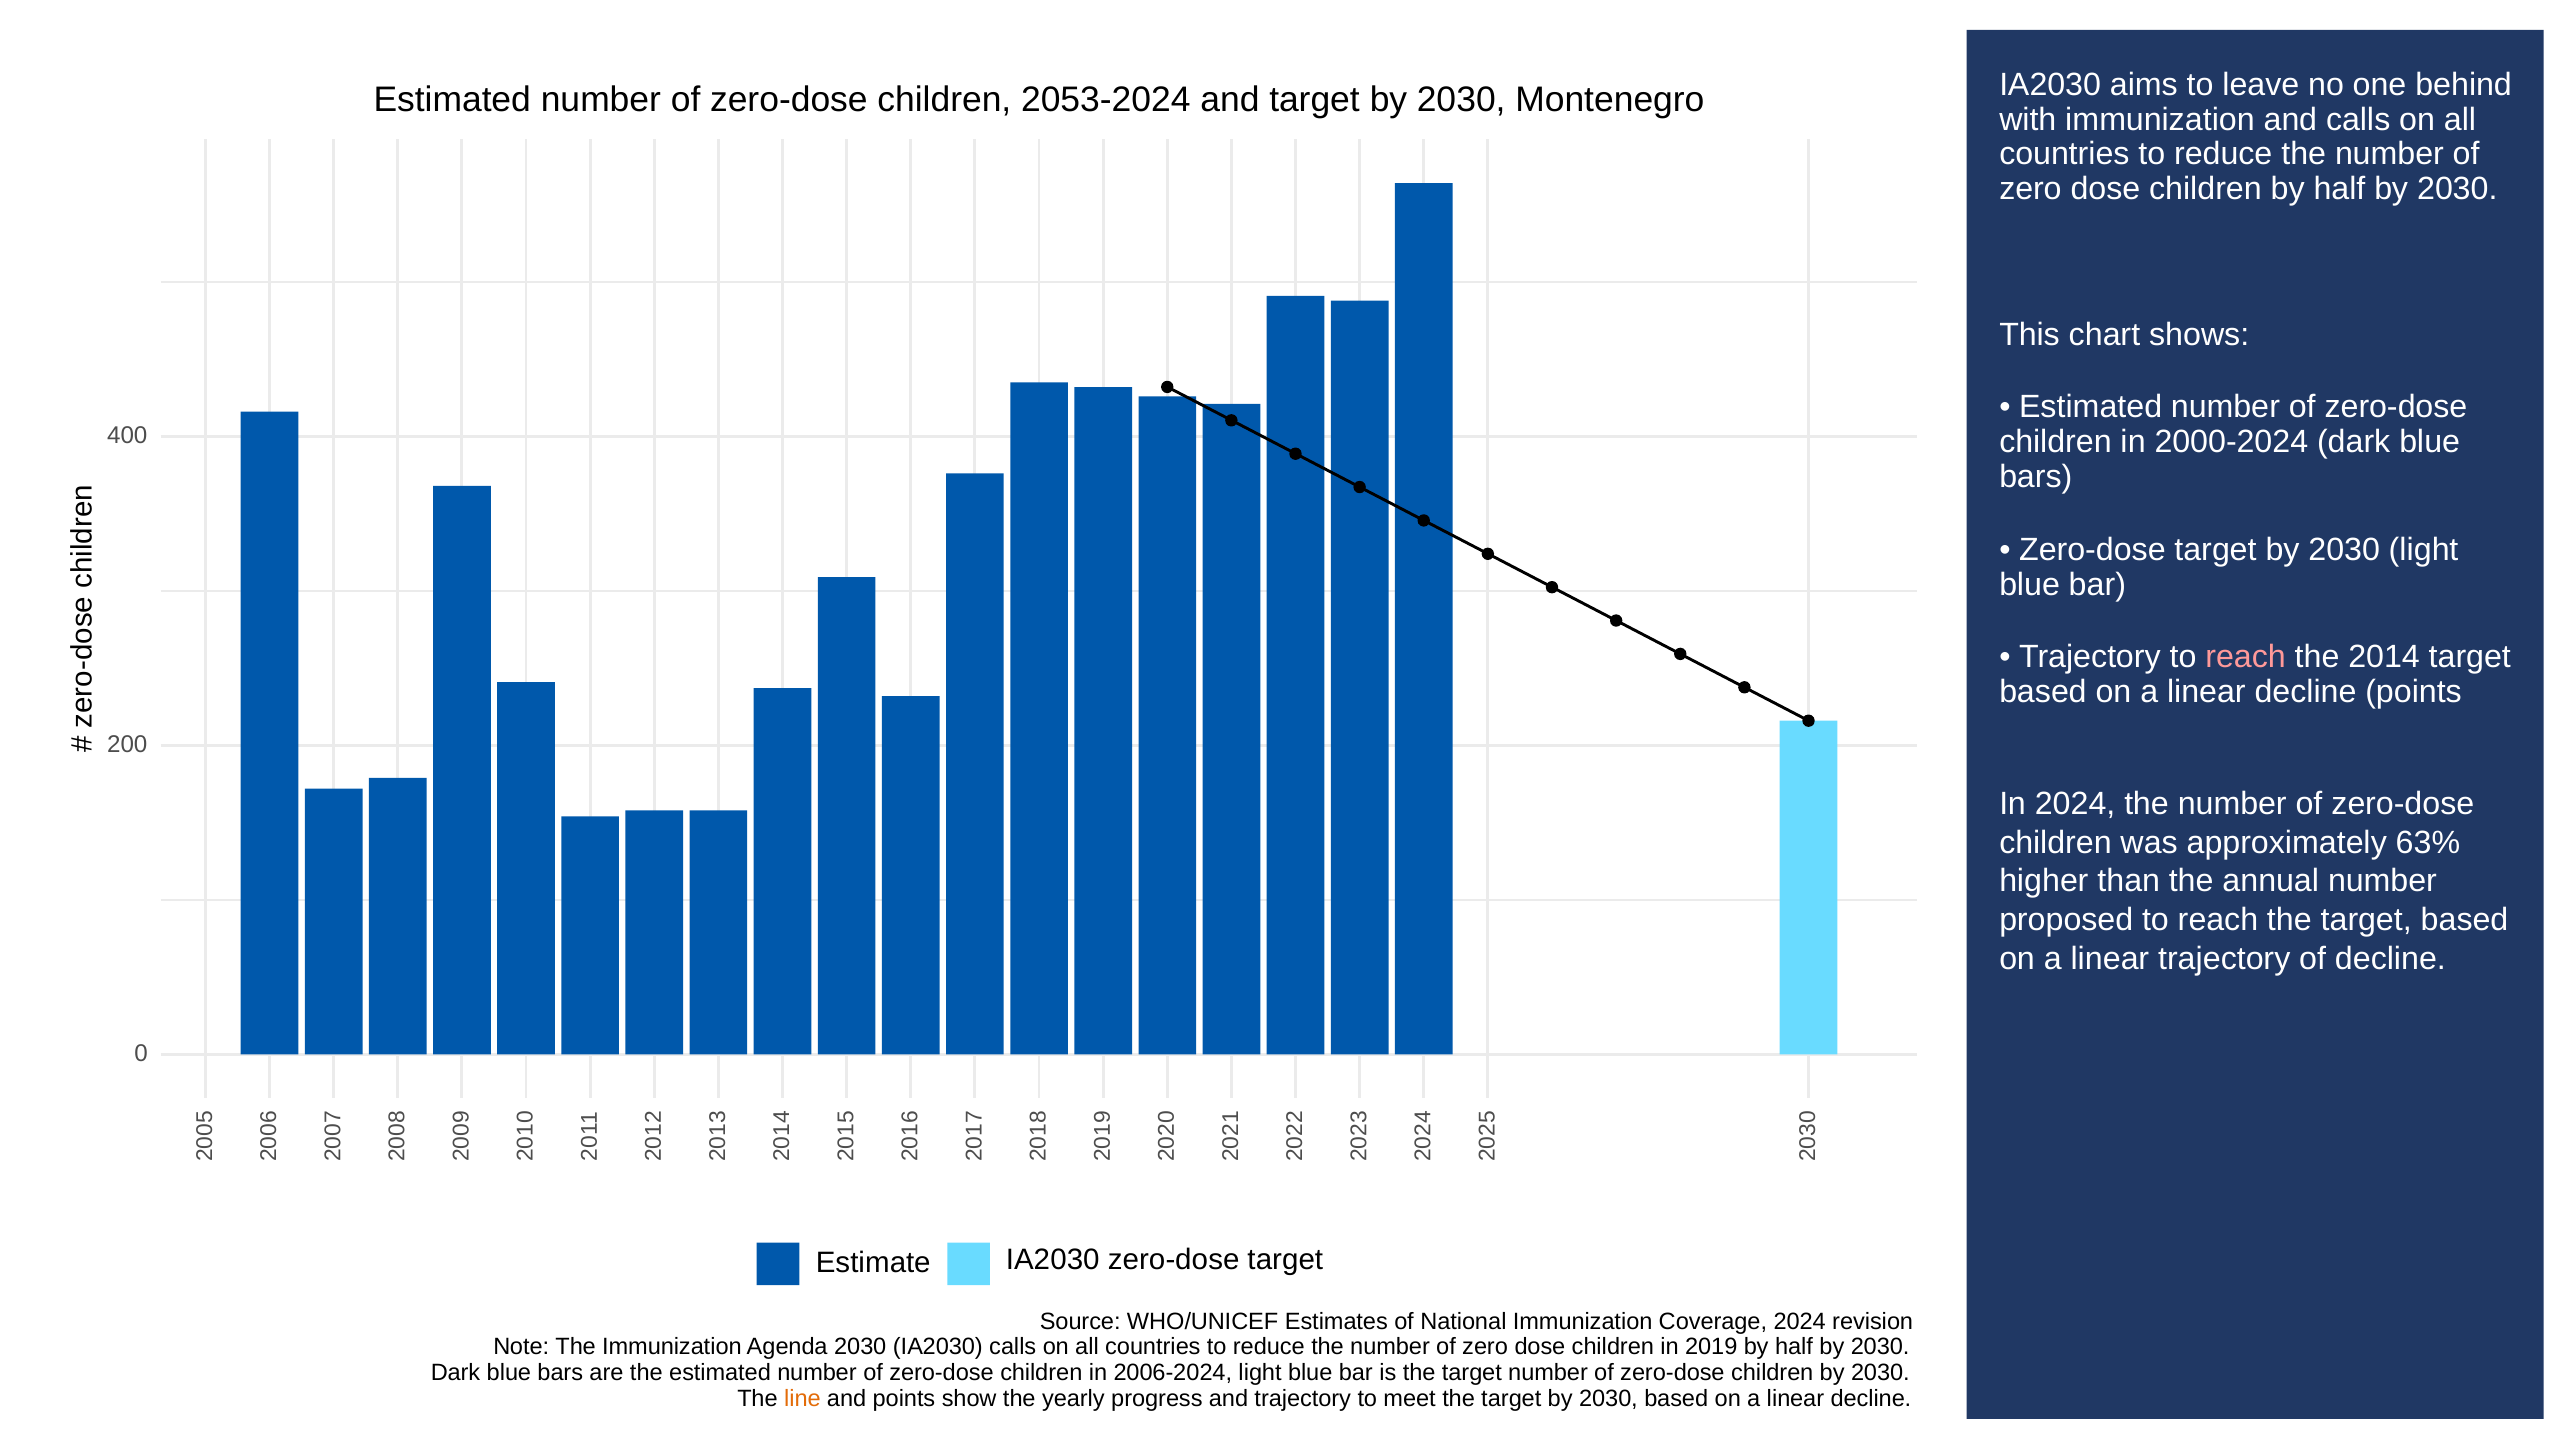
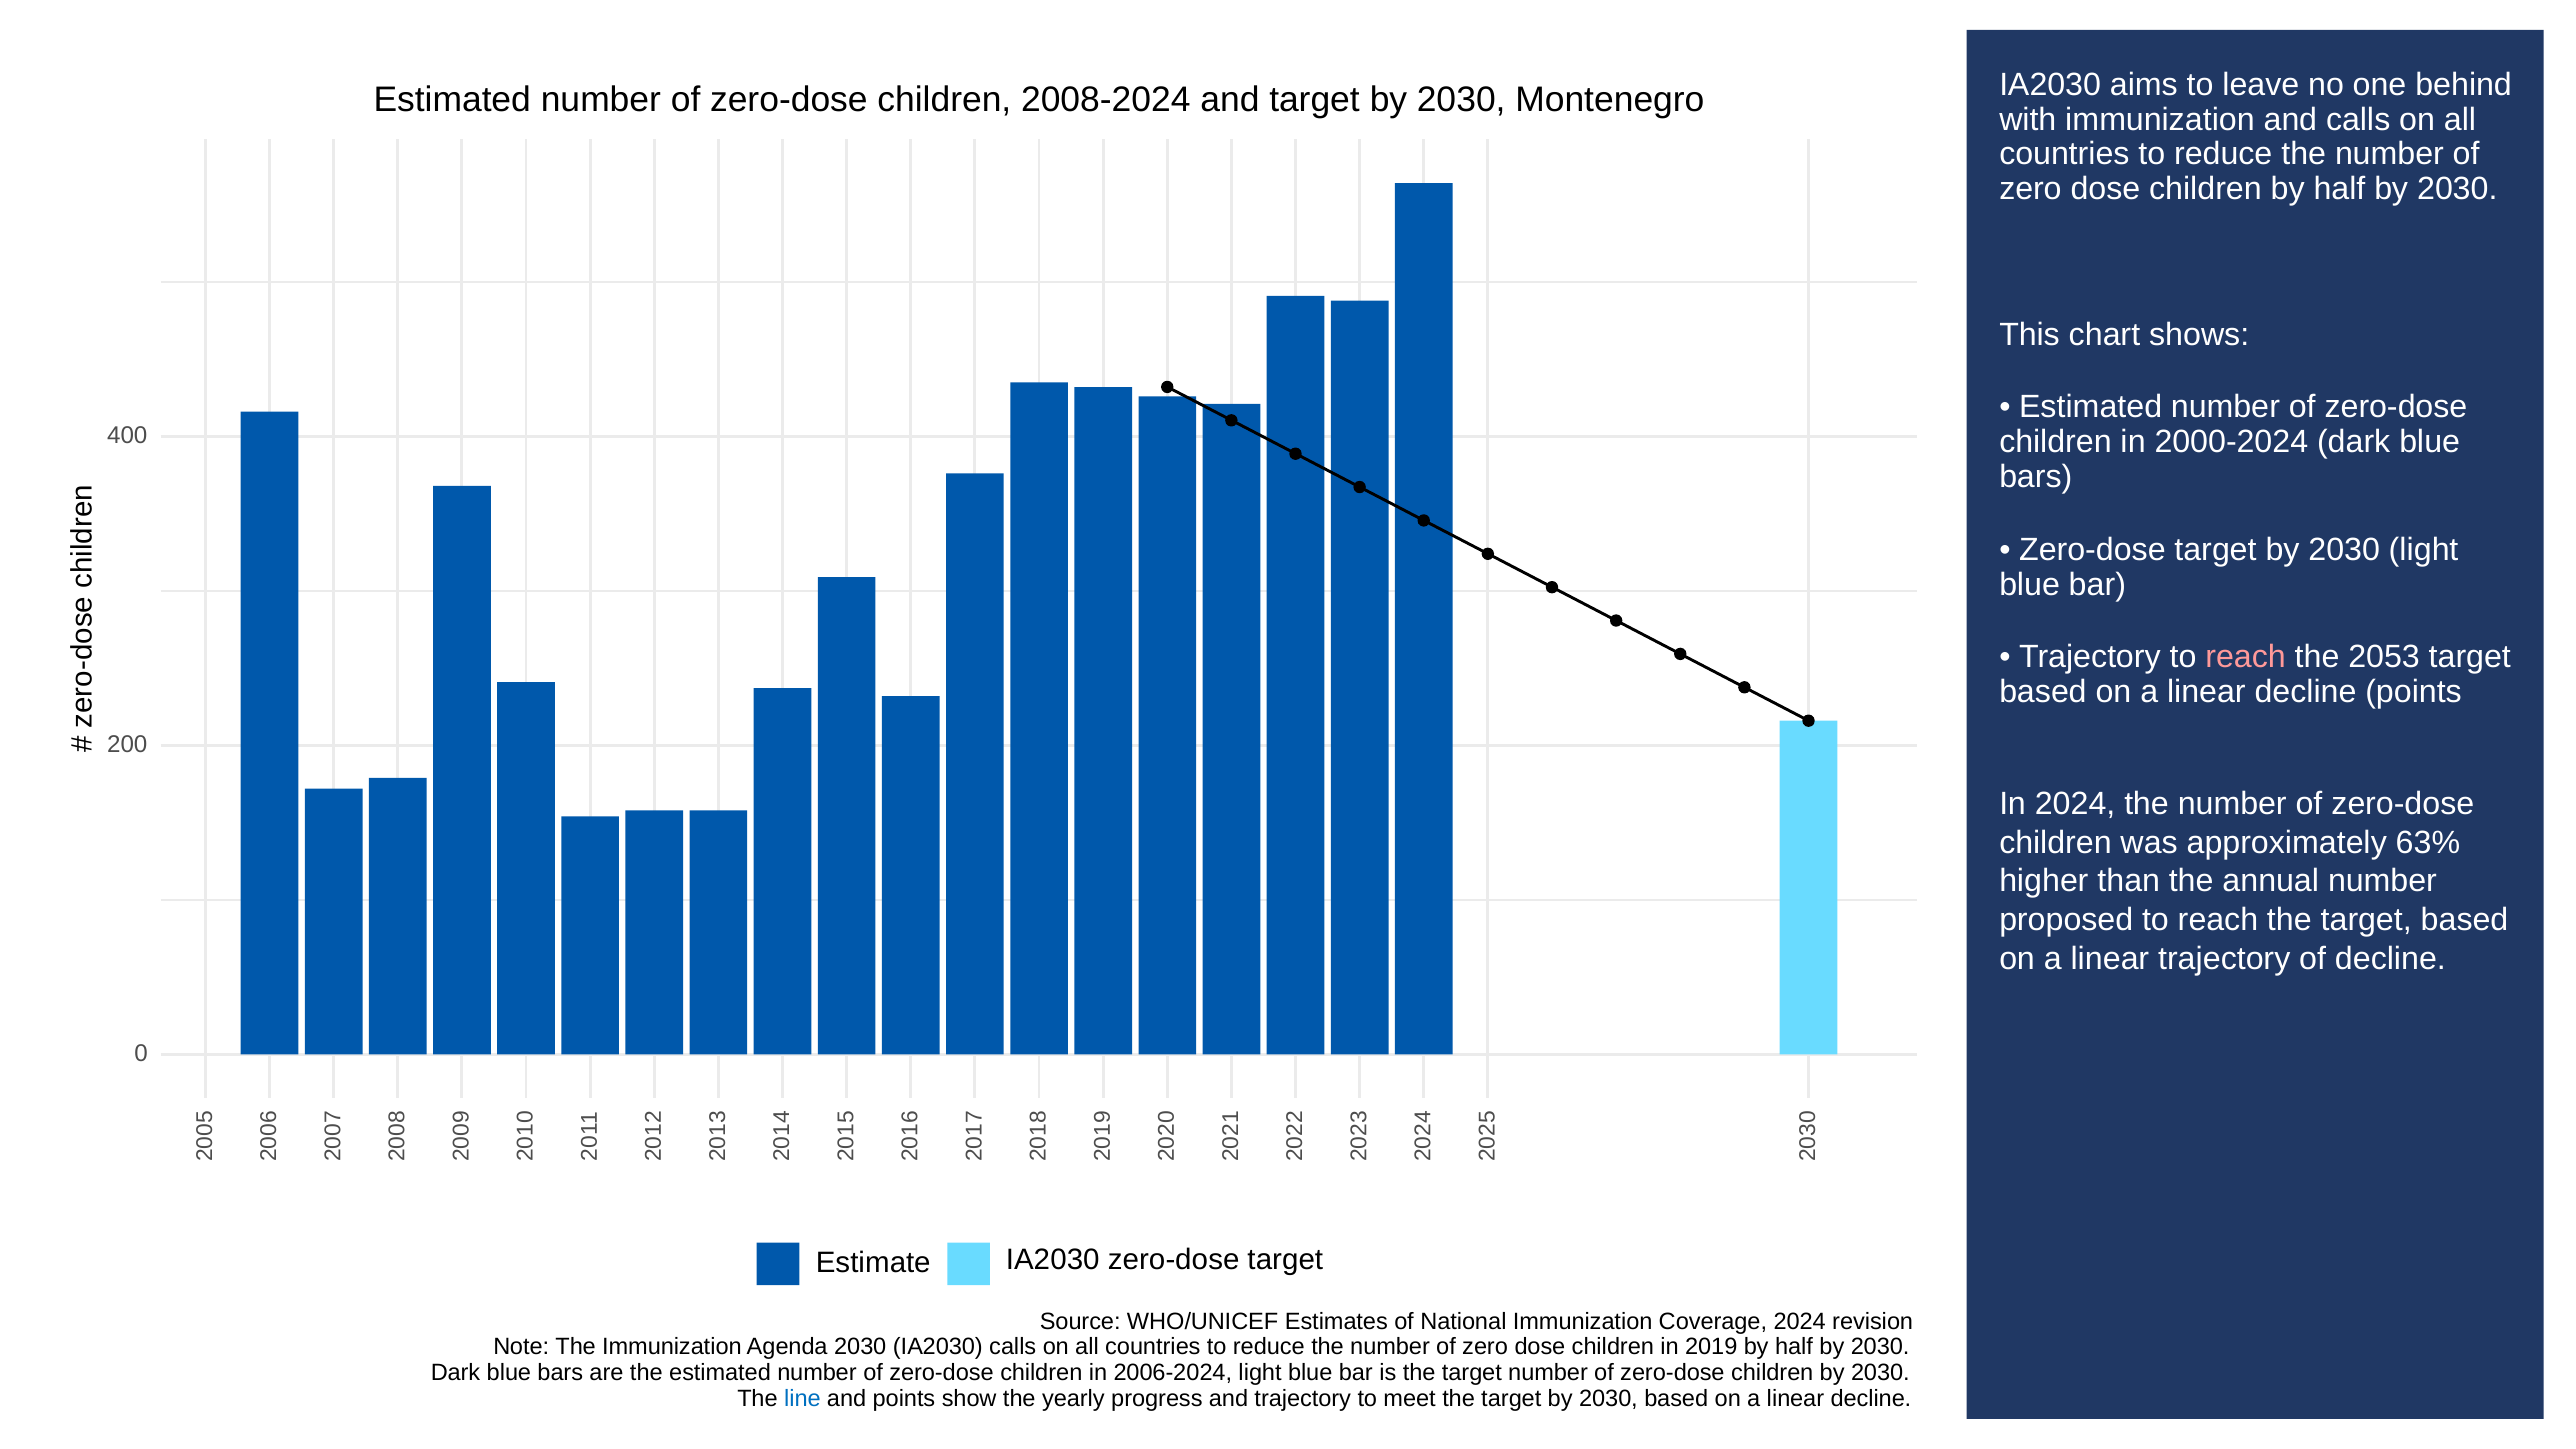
2053-2024: 2053-2024 -> 2008-2024 (1106, 100)
2014: 2014 -> 2053 (2384, 657)
line colour: orange -> blue (802, 1398)
